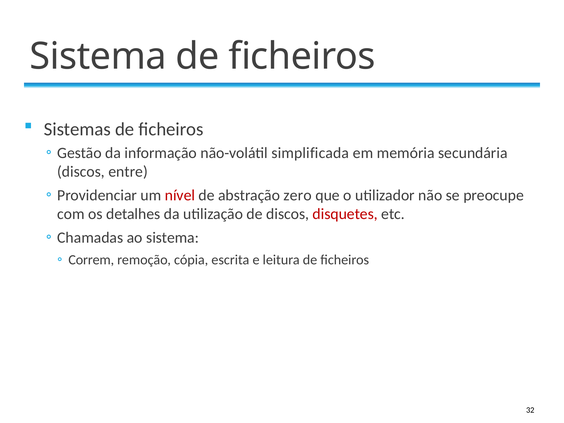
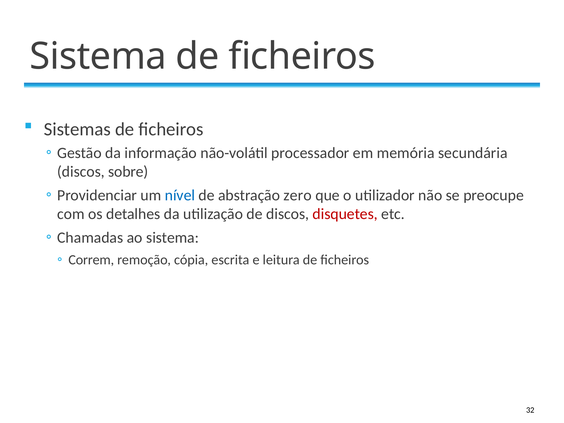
simplificada: simplificada -> processador (310, 153)
entre: entre -> sobre (128, 172)
nível colour: red -> blue (180, 195)
